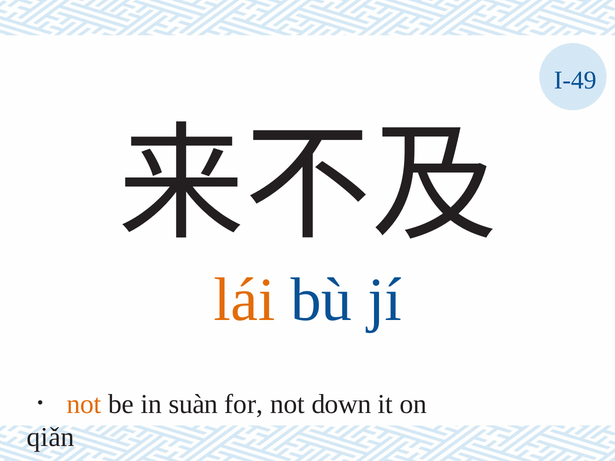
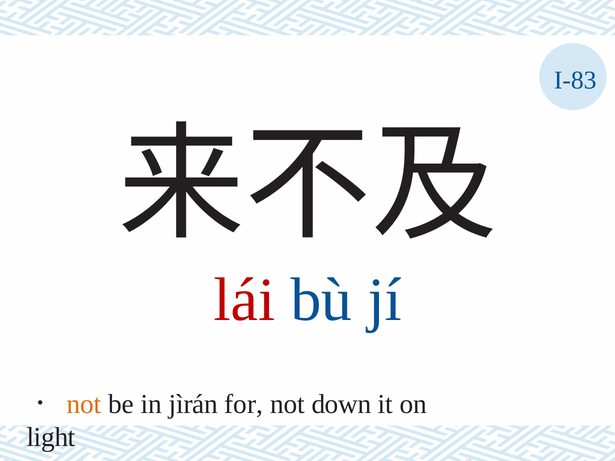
I-49: I-49 -> I-83 (575, 81)
lái colour: orange -> red (245, 300)
suàn: suàn -> jìrán (193, 405)
qiǎn: qiǎn -> light (51, 437)
